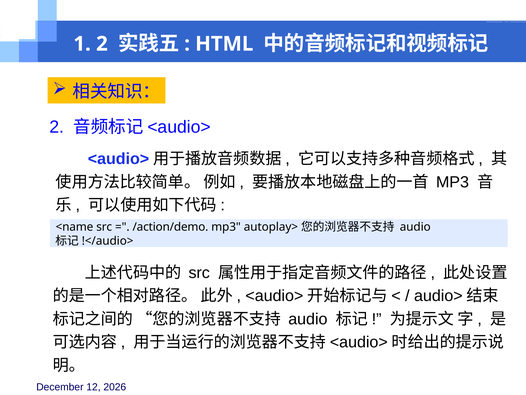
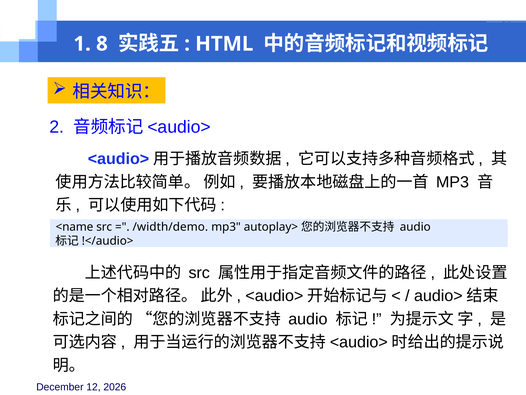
1 2: 2 -> 8 (102, 44)
/action/demo: /action/demo -> /width/demo (170, 227)
